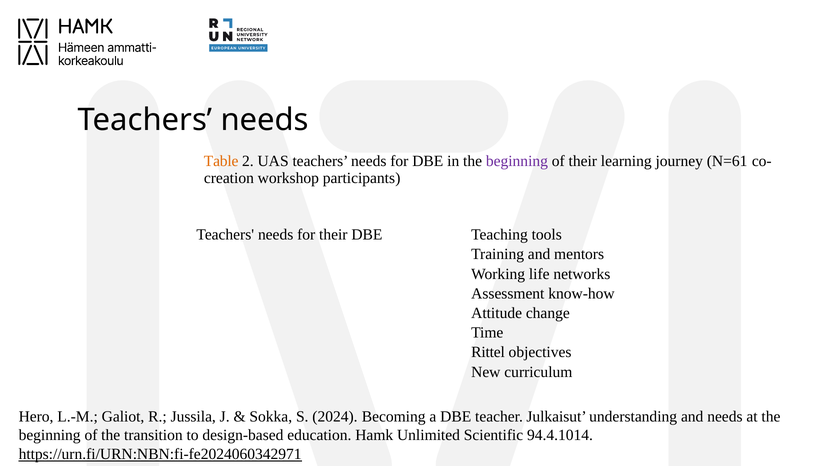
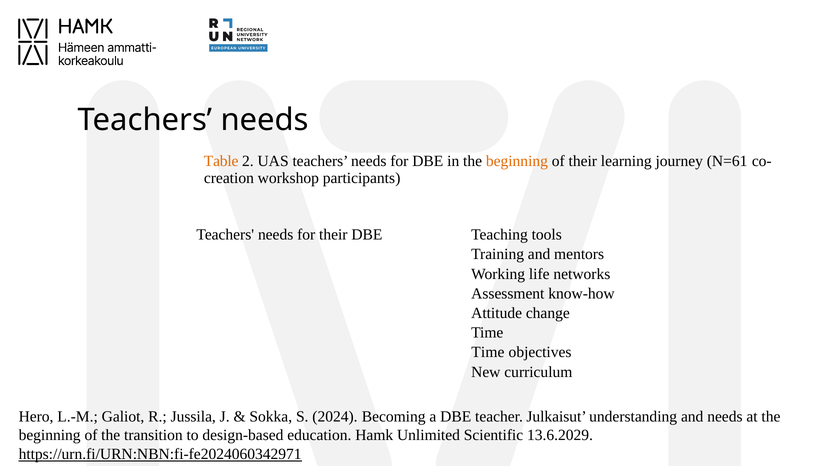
beginning colour: purple -> orange (517, 161)
Rittel: Rittel -> Time (488, 352)
94.4.1014: 94.4.1014 -> 13.6.2029 (560, 435)
